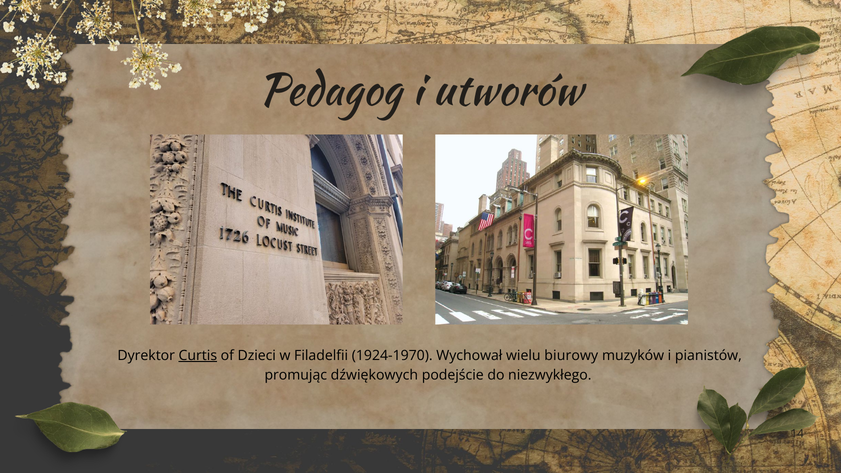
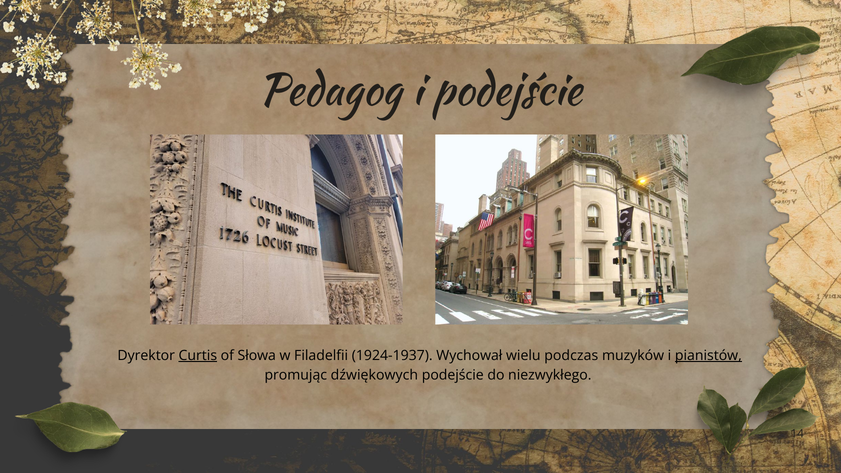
i utworów: utworów -> podejście (507, 90)
Dzieci: Dzieci -> Słowa (257, 356)
1924-1970: 1924-1970 -> 1924-1937 (392, 356)
biurowy: biurowy -> podczas (571, 356)
pianistów underline: none -> present (708, 356)
